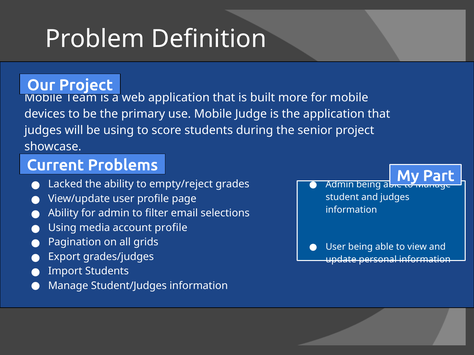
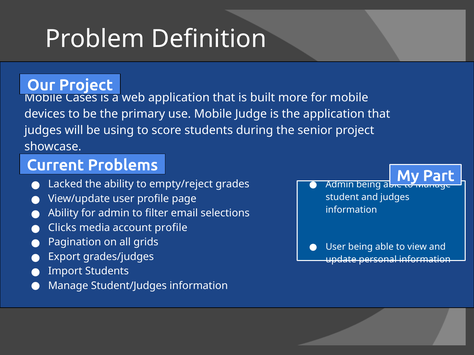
Team: Team -> Cases (81, 98)
Using: Using -> Clicks (62, 228)
